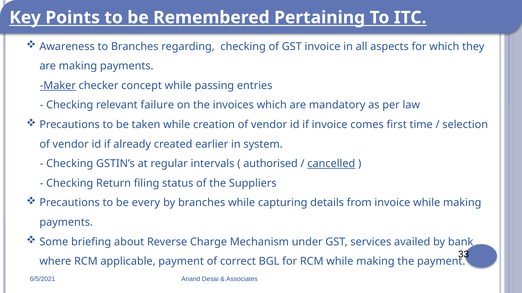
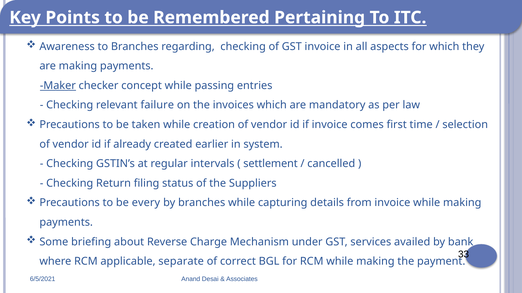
authorised: authorised -> settlement (271, 164)
cancelled underline: present -> none (331, 164)
applicable payment: payment -> separate (181, 262)
